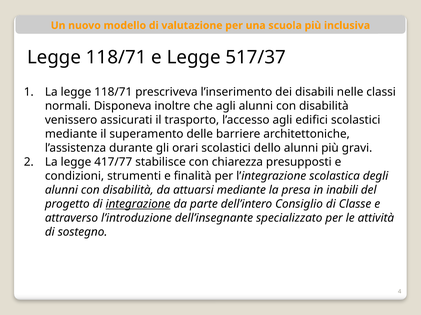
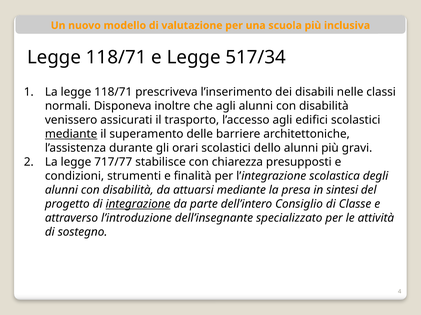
517/37: 517/37 -> 517/34 (256, 57)
mediante underline: none -> present (71, 134)
417/77: 417/77 -> 717/77 (113, 162)
inabili: inabili -> sintesi (342, 190)
